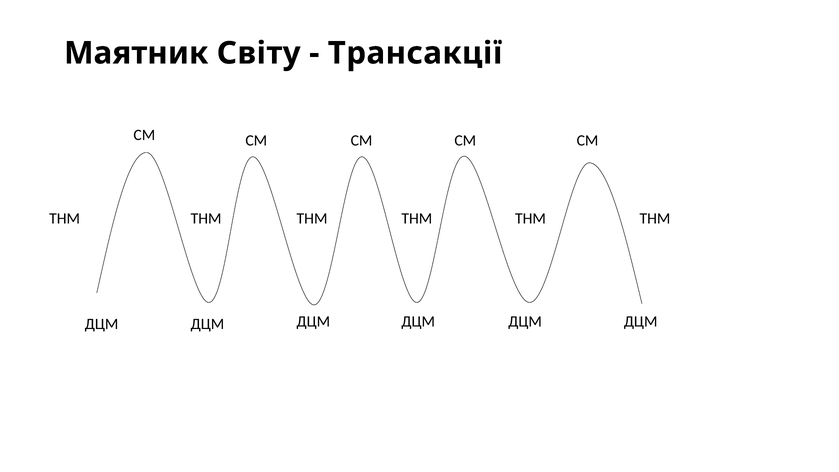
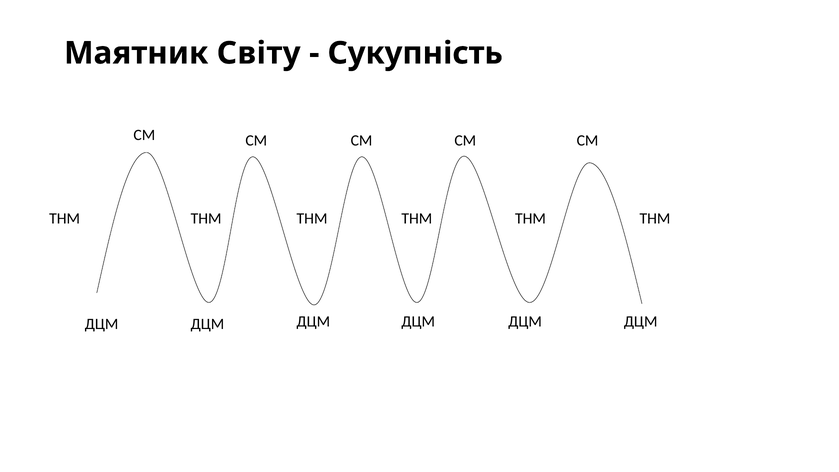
Трансакції: Трансакції -> Сукупність (415, 53)
